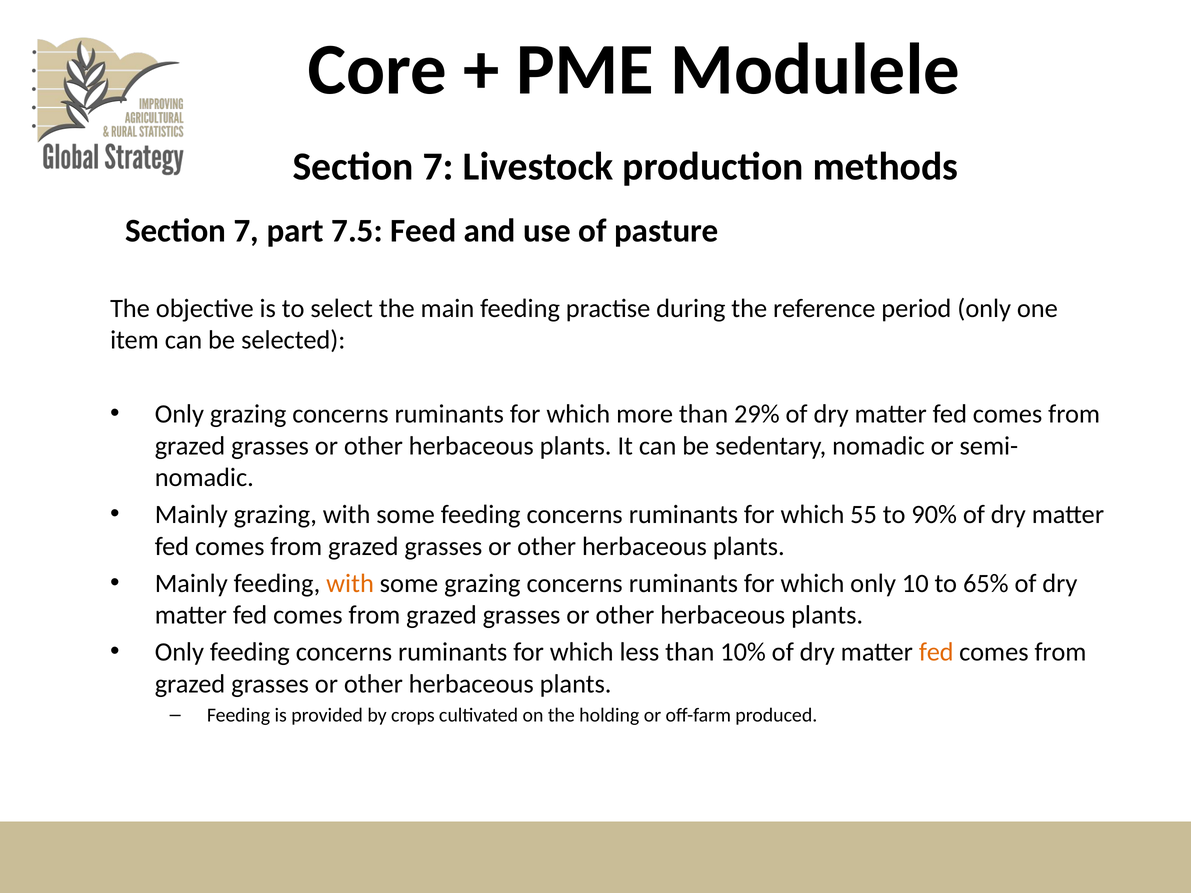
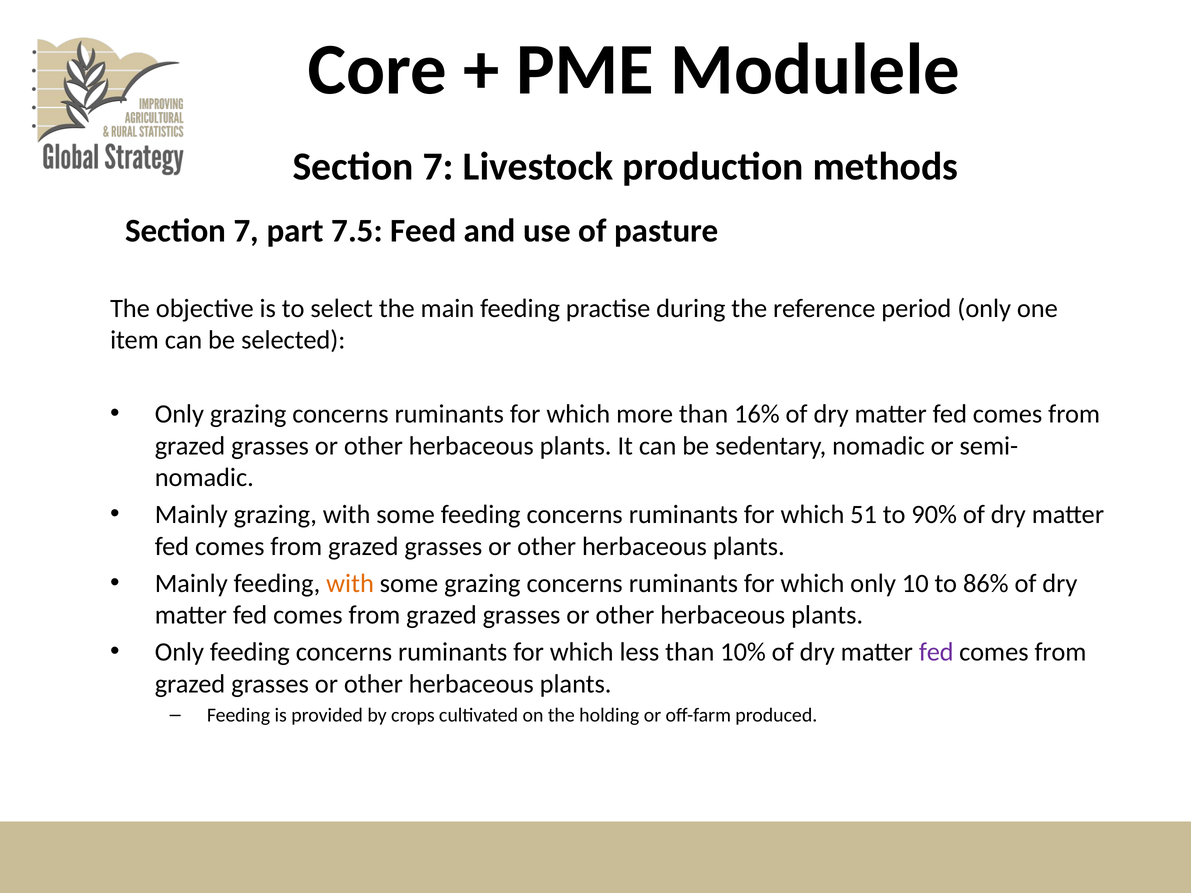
29%: 29% -> 16% (757, 414)
55: 55 -> 51 (864, 515)
65%: 65% -> 86% (986, 584)
fed colour: orange -> purple (936, 652)
